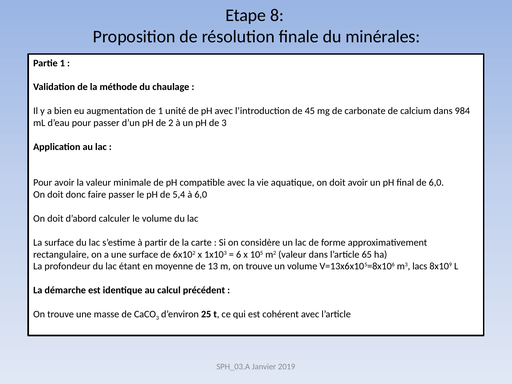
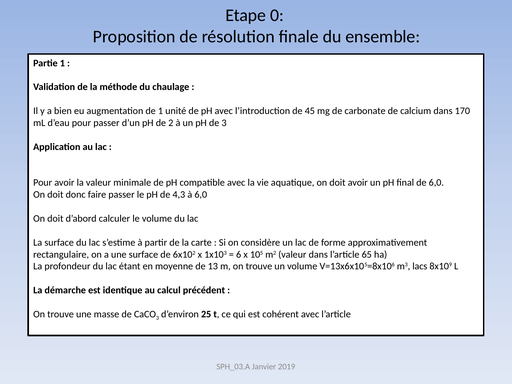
8: 8 -> 0 (277, 15)
minérales: minérales -> ensemble (383, 37)
984: 984 -> 170 (462, 111)
5,4: 5,4 -> 4,3 (179, 195)
